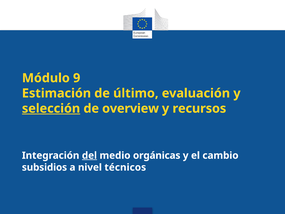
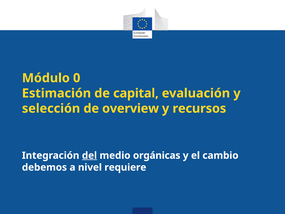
9: 9 -> 0 (77, 78)
último: último -> capital (136, 93)
selección underline: present -> none (51, 108)
subsidios: subsidios -> debemos (44, 167)
técnicos: técnicos -> requiere (125, 167)
